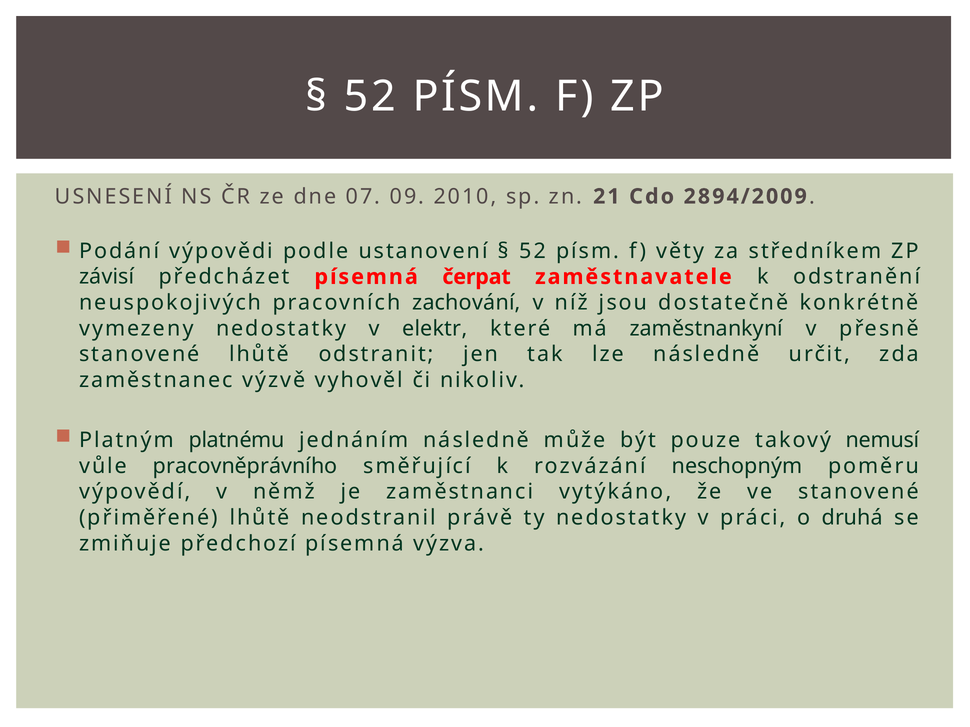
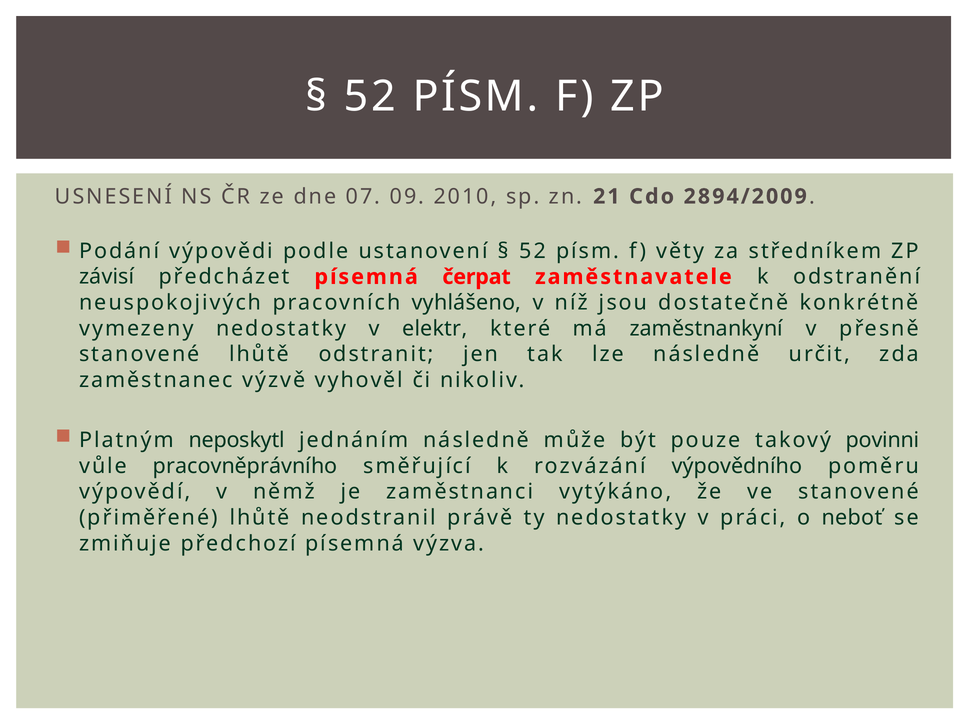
zachování: zachování -> vyhlášeno (466, 303)
platnému: platnému -> neposkytl (237, 441)
nemusí: nemusí -> povinni (882, 441)
neschopným: neschopným -> výpovědního (737, 466)
druhá: druhá -> neboť (852, 518)
